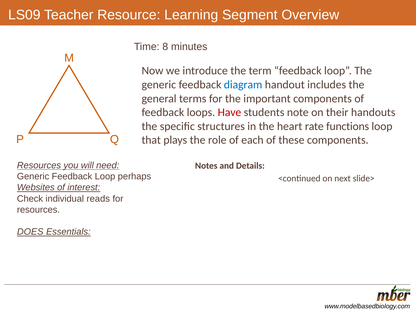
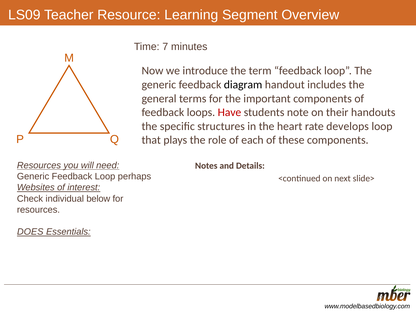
8: 8 -> 7 (165, 47)
diagram colour: blue -> black (243, 85)
functions: functions -> develops (348, 126)
reads: reads -> below (98, 199)
